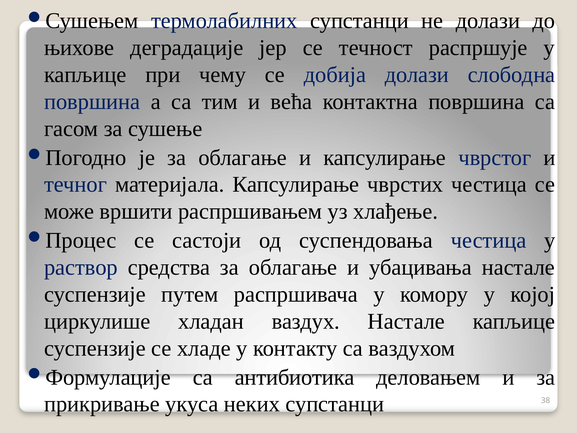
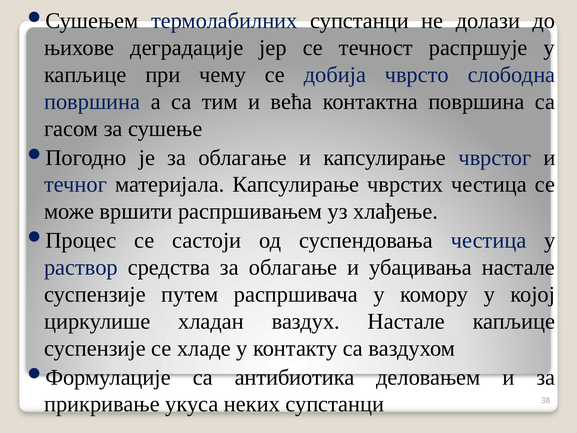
добија долази: долази -> чврсто (417, 75)
